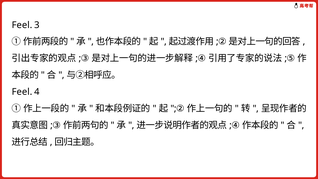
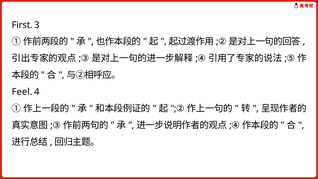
Feel: Feel -> First (22, 25)
